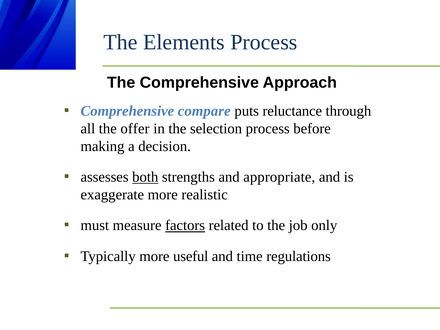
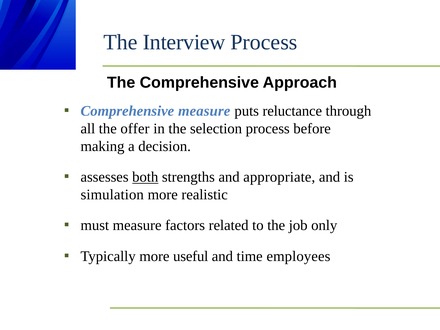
Elements: Elements -> Interview (184, 42)
Comprehensive compare: compare -> measure (204, 111)
exaggerate: exaggerate -> simulation (112, 195)
factors underline: present -> none (185, 225)
regulations: regulations -> employees (298, 256)
